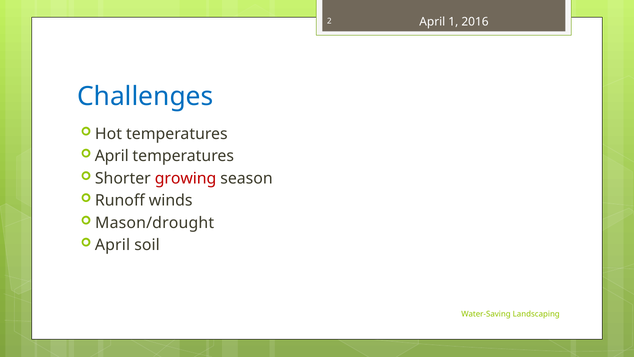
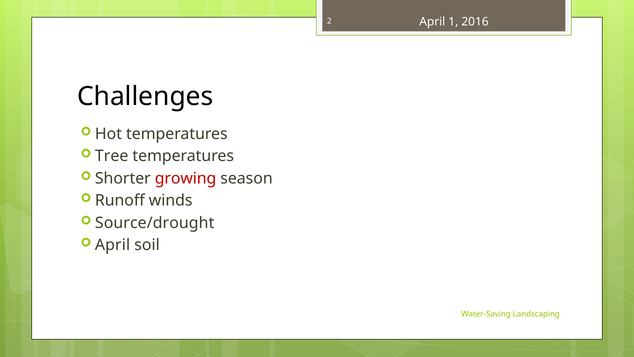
Challenges colour: blue -> black (145, 96)
April: April -> Tree (112, 156)
Mason/drought: Mason/drought -> Source/drought (155, 223)
